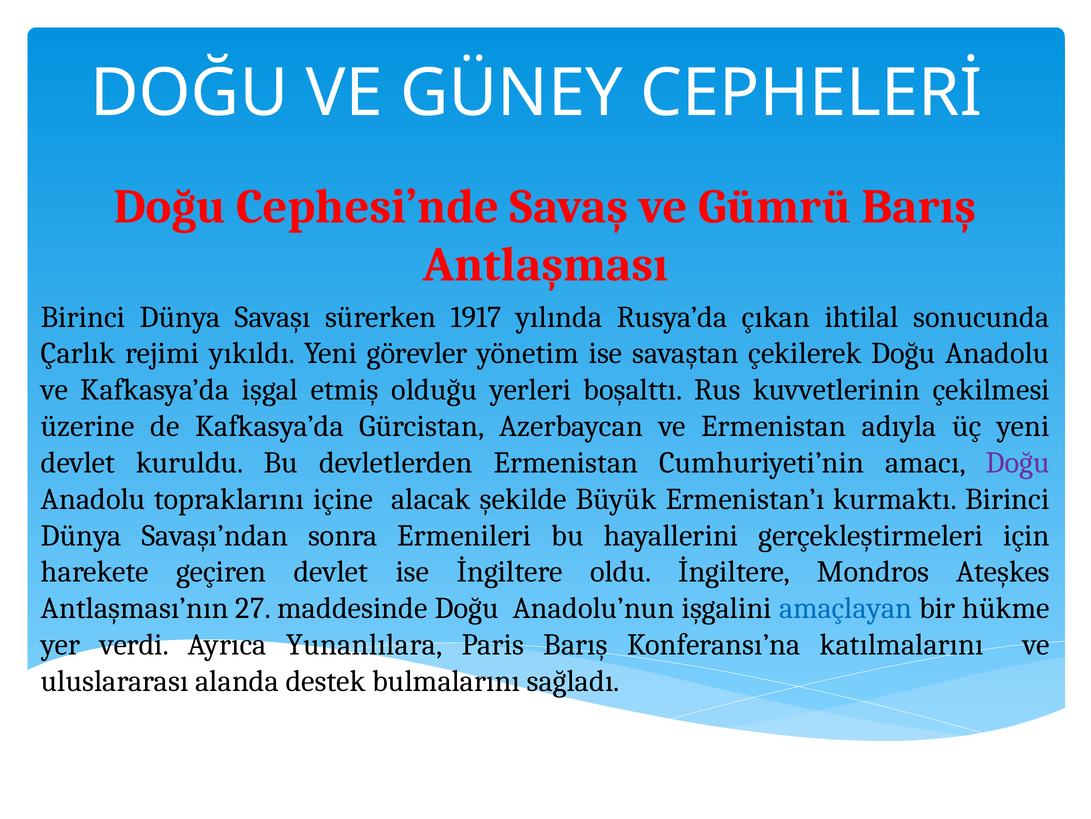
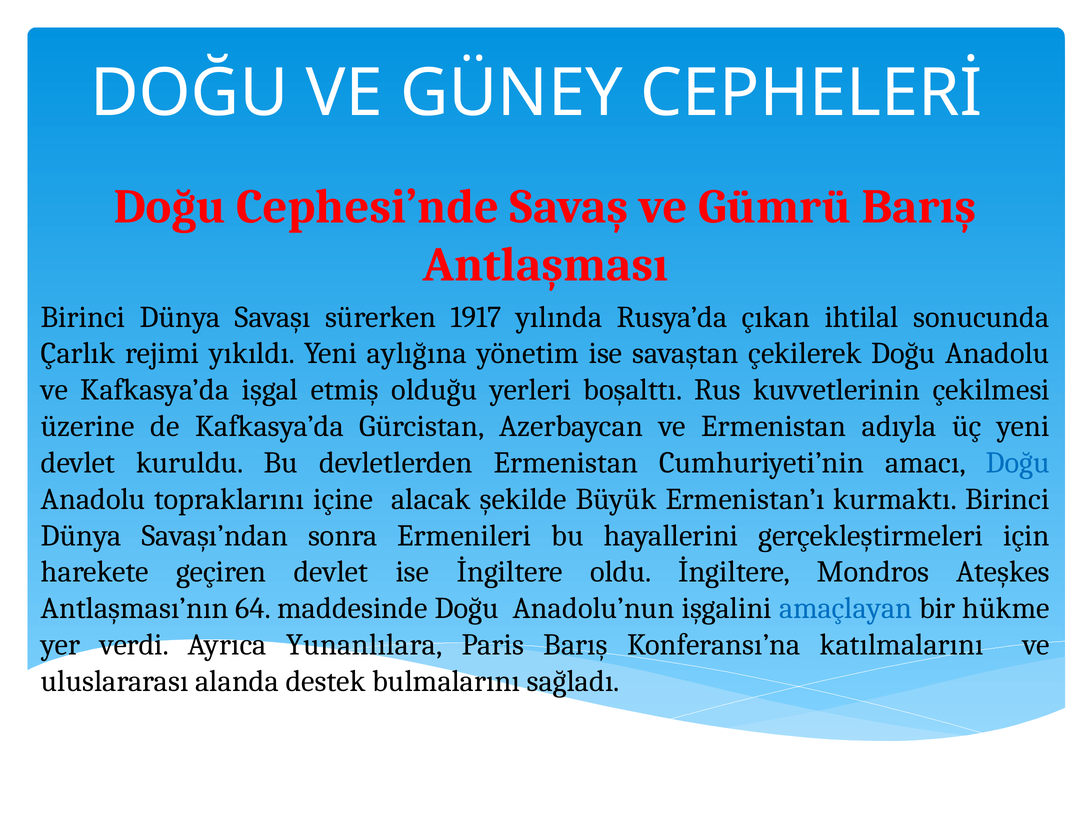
görevler: görevler -> aylığına (417, 353)
Doğu colour: purple -> blue (1018, 462)
27: 27 -> 64 (253, 608)
